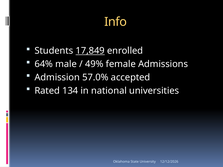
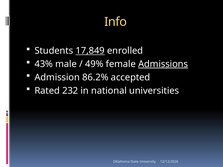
64%: 64% -> 43% (44, 64)
Admissions underline: none -> present (163, 64)
57.0%: 57.0% -> 86.2% (95, 77)
134: 134 -> 232 (70, 91)
